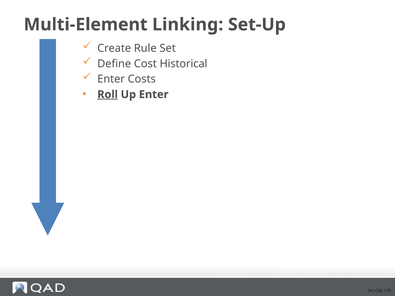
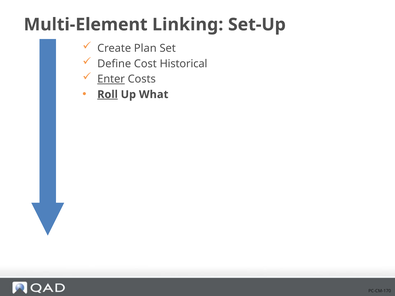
Rule: Rule -> Plan (145, 48)
Enter underline: none -> present (111, 79)
Up Enter: Enter -> What (154, 95)
